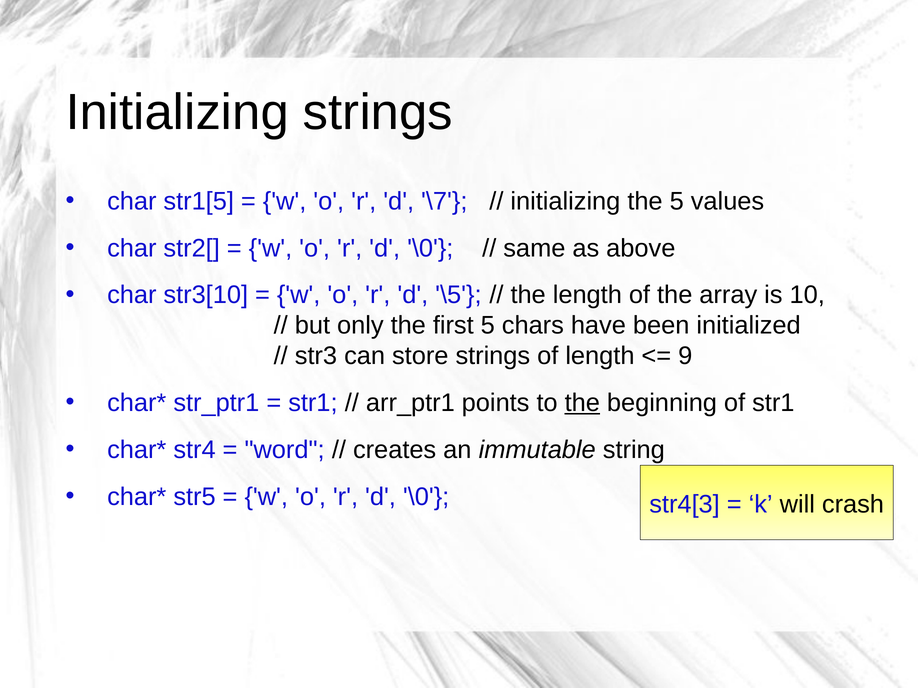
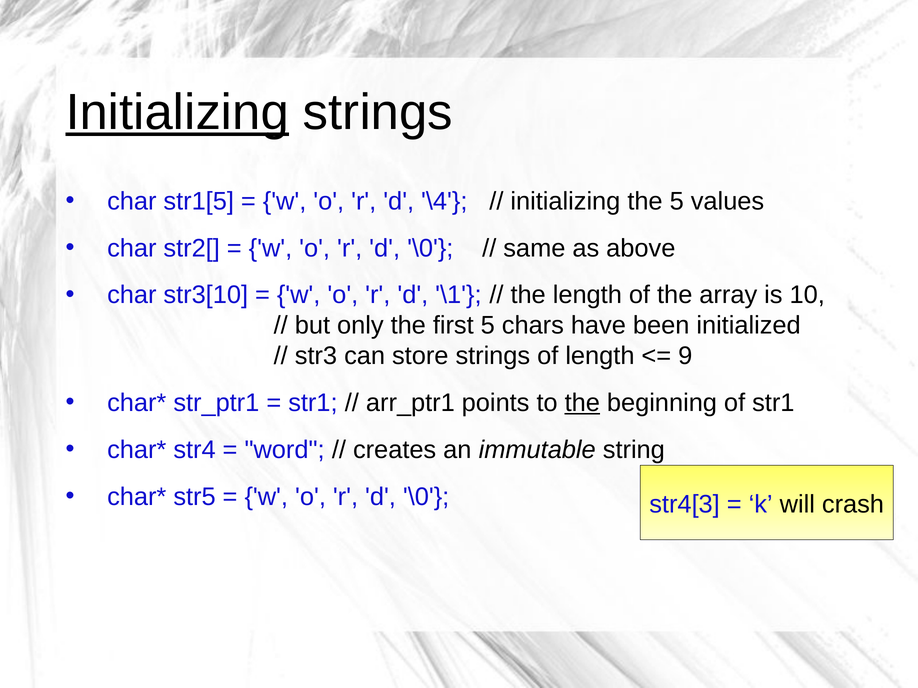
Initializing underline: none -> present (177, 112)
\7: \7 -> \4 (444, 201)
\5: \5 -> \1 (458, 295)
